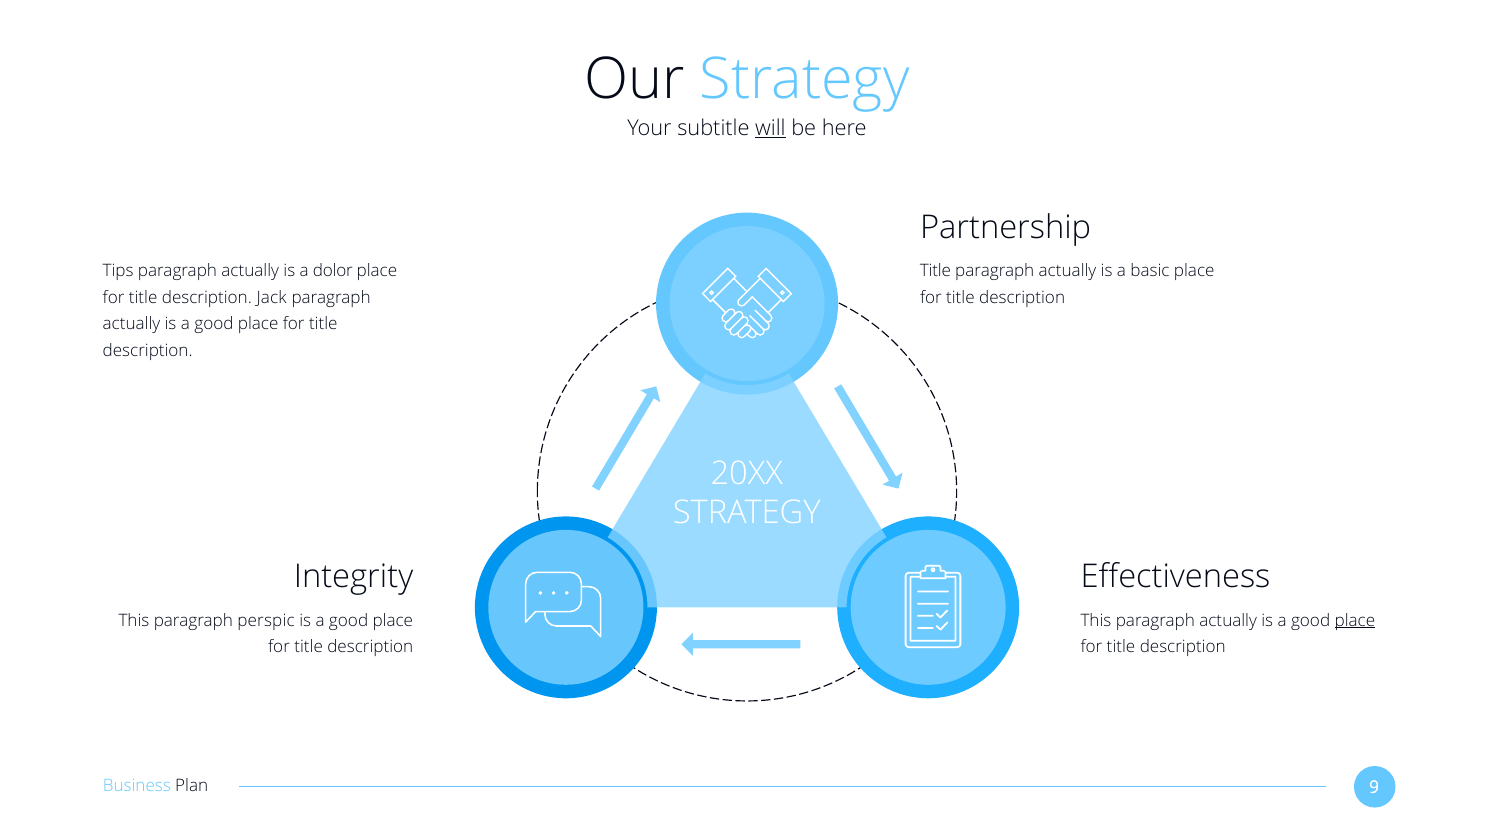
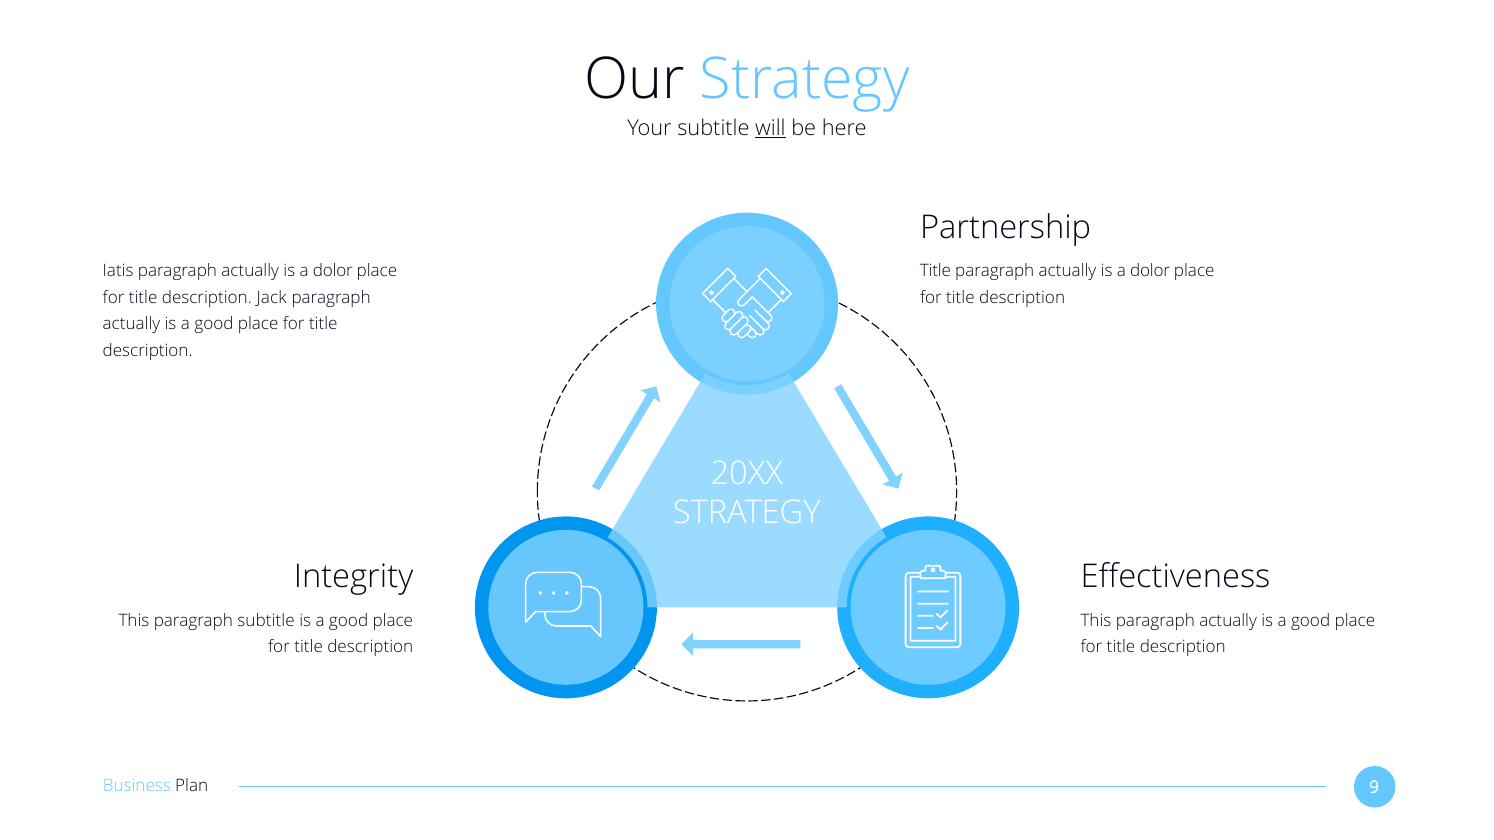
Tips: Tips -> Iatis (118, 271)
basic: basic -> dolor (1150, 271)
paragraph perspic: perspic -> subtitle (266, 621)
place underline: present -> none (1355, 621)
